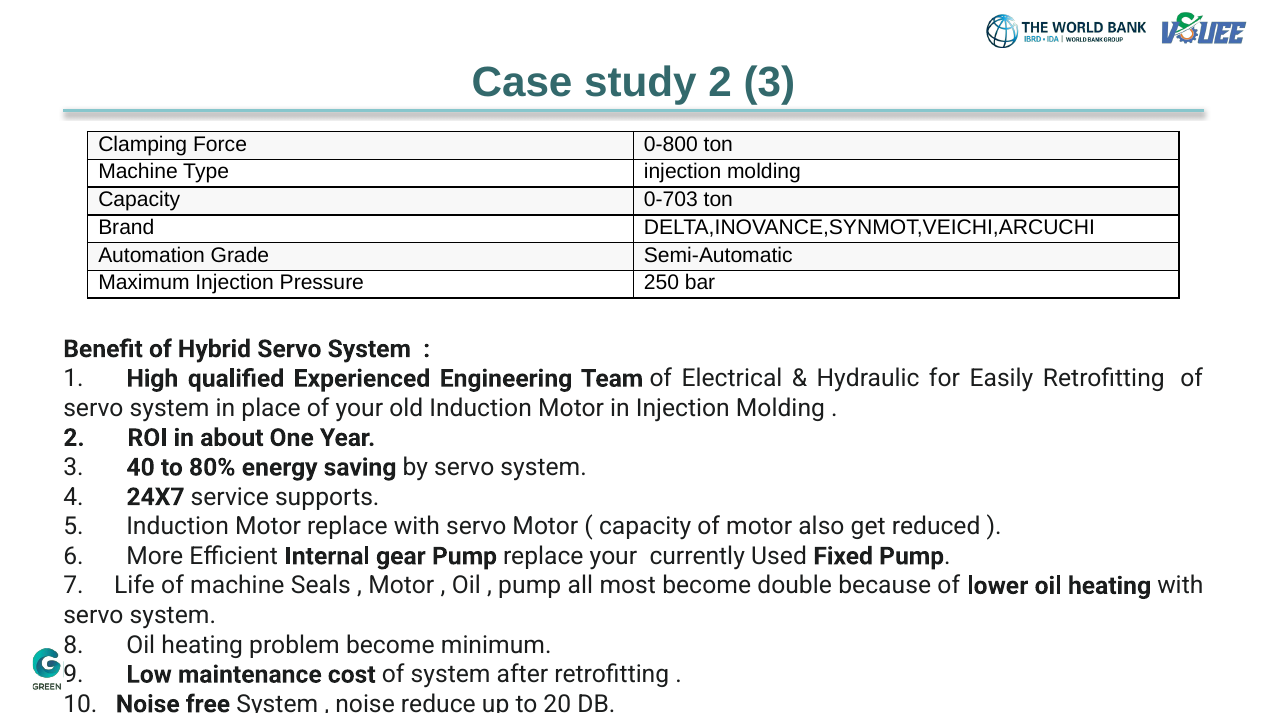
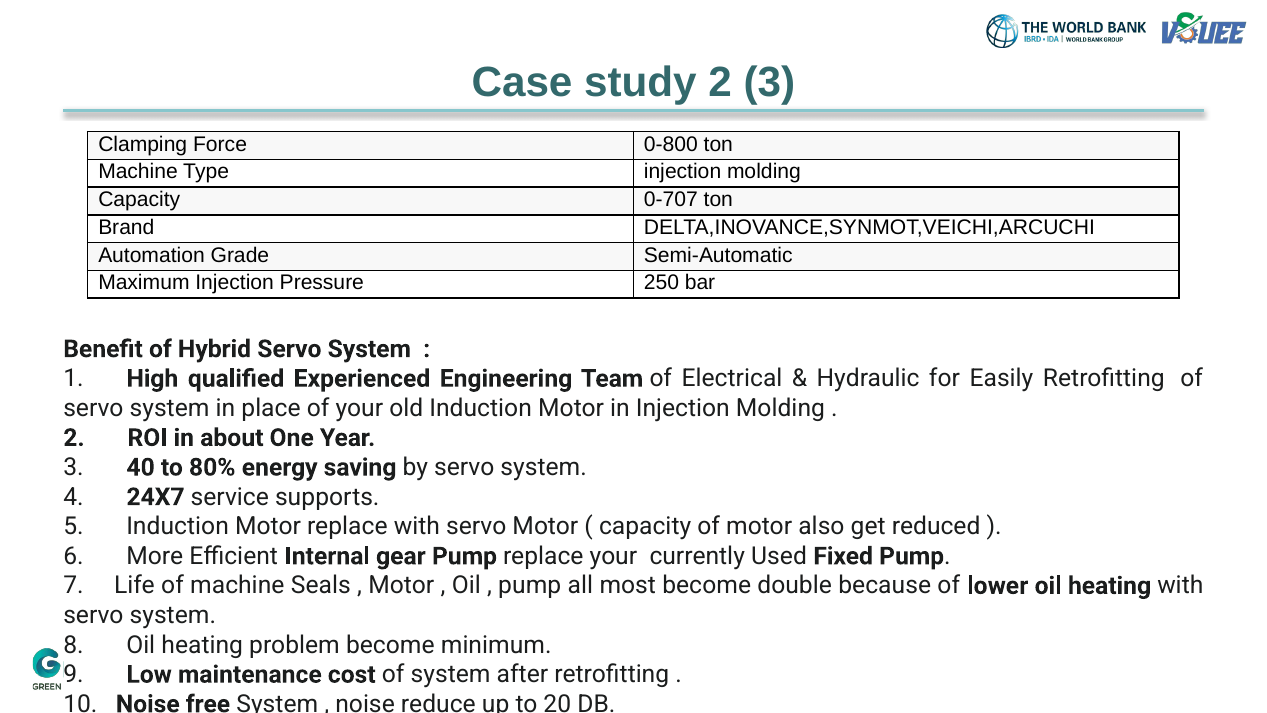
0-703: 0-703 -> 0-707 (671, 199)
